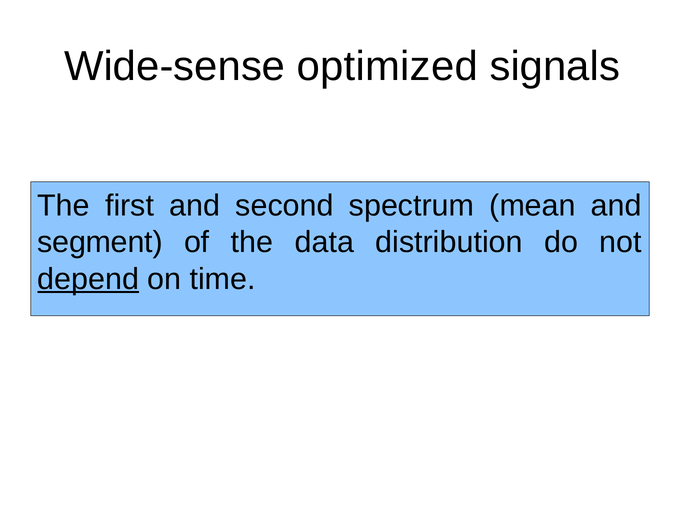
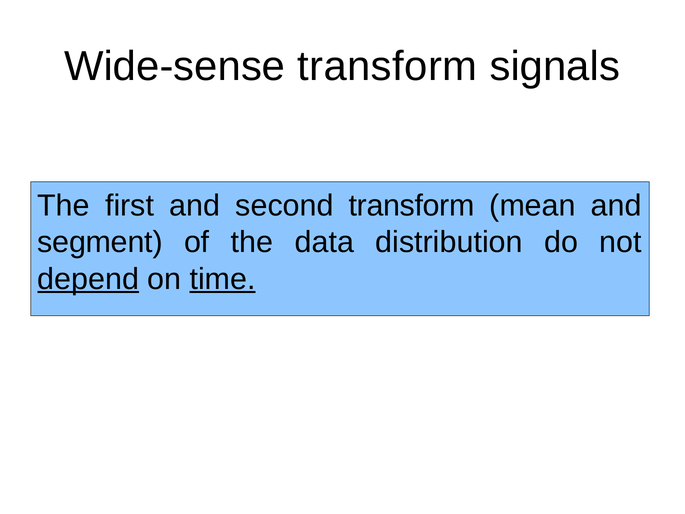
Wide-sense optimized: optimized -> transform (387, 66)
second spectrum: spectrum -> transform (412, 206)
time underline: none -> present (223, 279)
